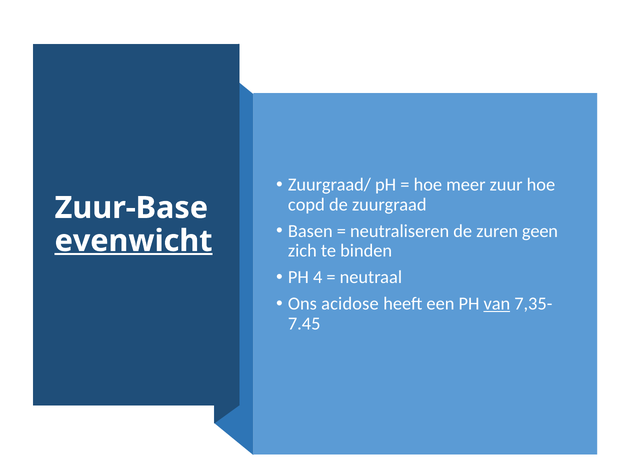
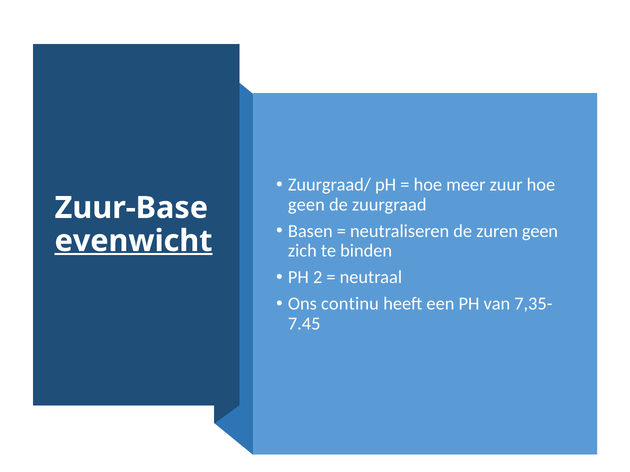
copd: copd -> geen (306, 205)
4: 4 -> 2 (318, 278)
acidose: acidose -> continu (350, 304)
van underline: present -> none (497, 304)
